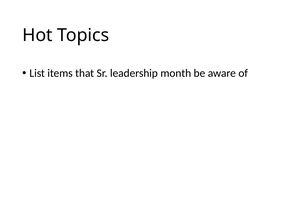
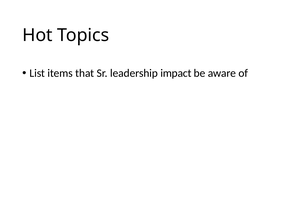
month: month -> impact (176, 73)
